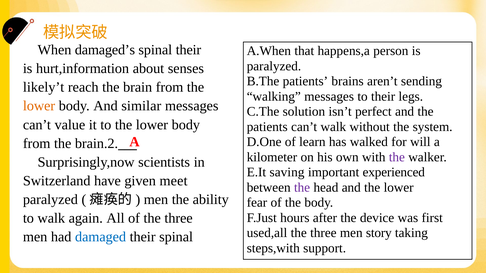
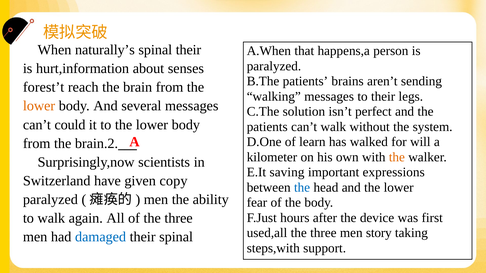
damaged’s: damaged’s -> naturally’s (105, 50)
likely’t: likely’t -> forest’t (44, 87)
similar: similar -> several (141, 106)
value: value -> could (70, 125)
the colour: purple -> orange (397, 157)
experienced: experienced -> expressions (394, 173)
meet: meet -> copy (174, 181)
the colour: purple -> blue (302, 188)
